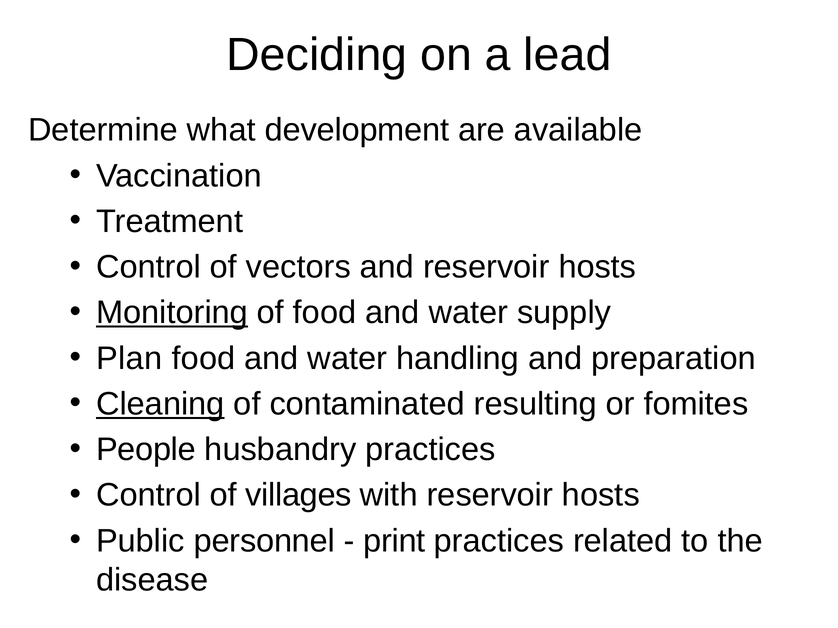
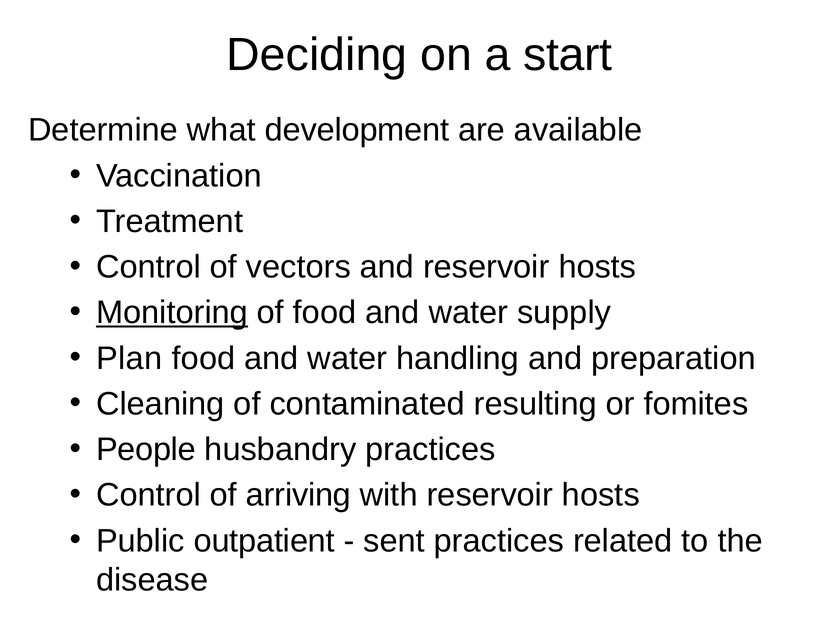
lead: lead -> start (568, 55)
Cleaning underline: present -> none (160, 404)
villages: villages -> arriving (299, 496)
personnel: personnel -> outpatient (264, 541)
print: print -> sent (394, 541)
